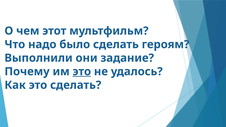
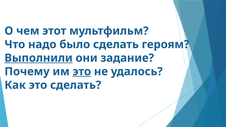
Выполнили underline: none -> present (39, 58)
